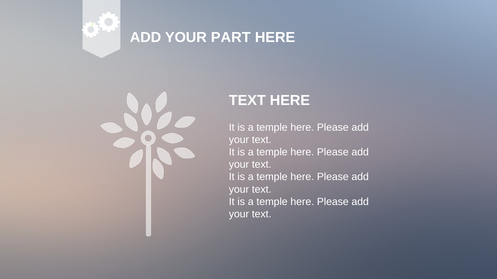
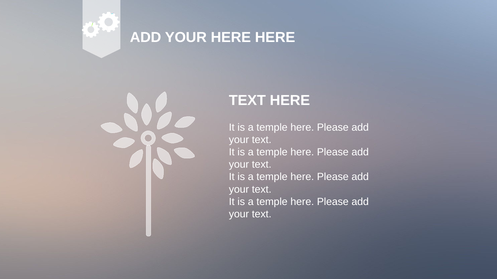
YOUR PART: PART -> HERE (231, 37)
